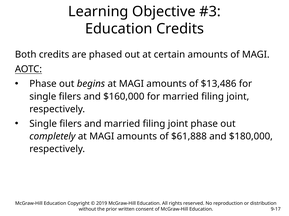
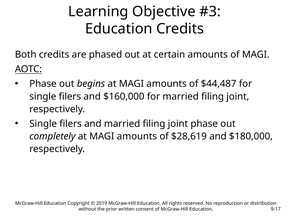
$13,486: $13,486 -> $44,487 (219, 84)
$61,888: $61,888 -> $28,619 (189, 137)
